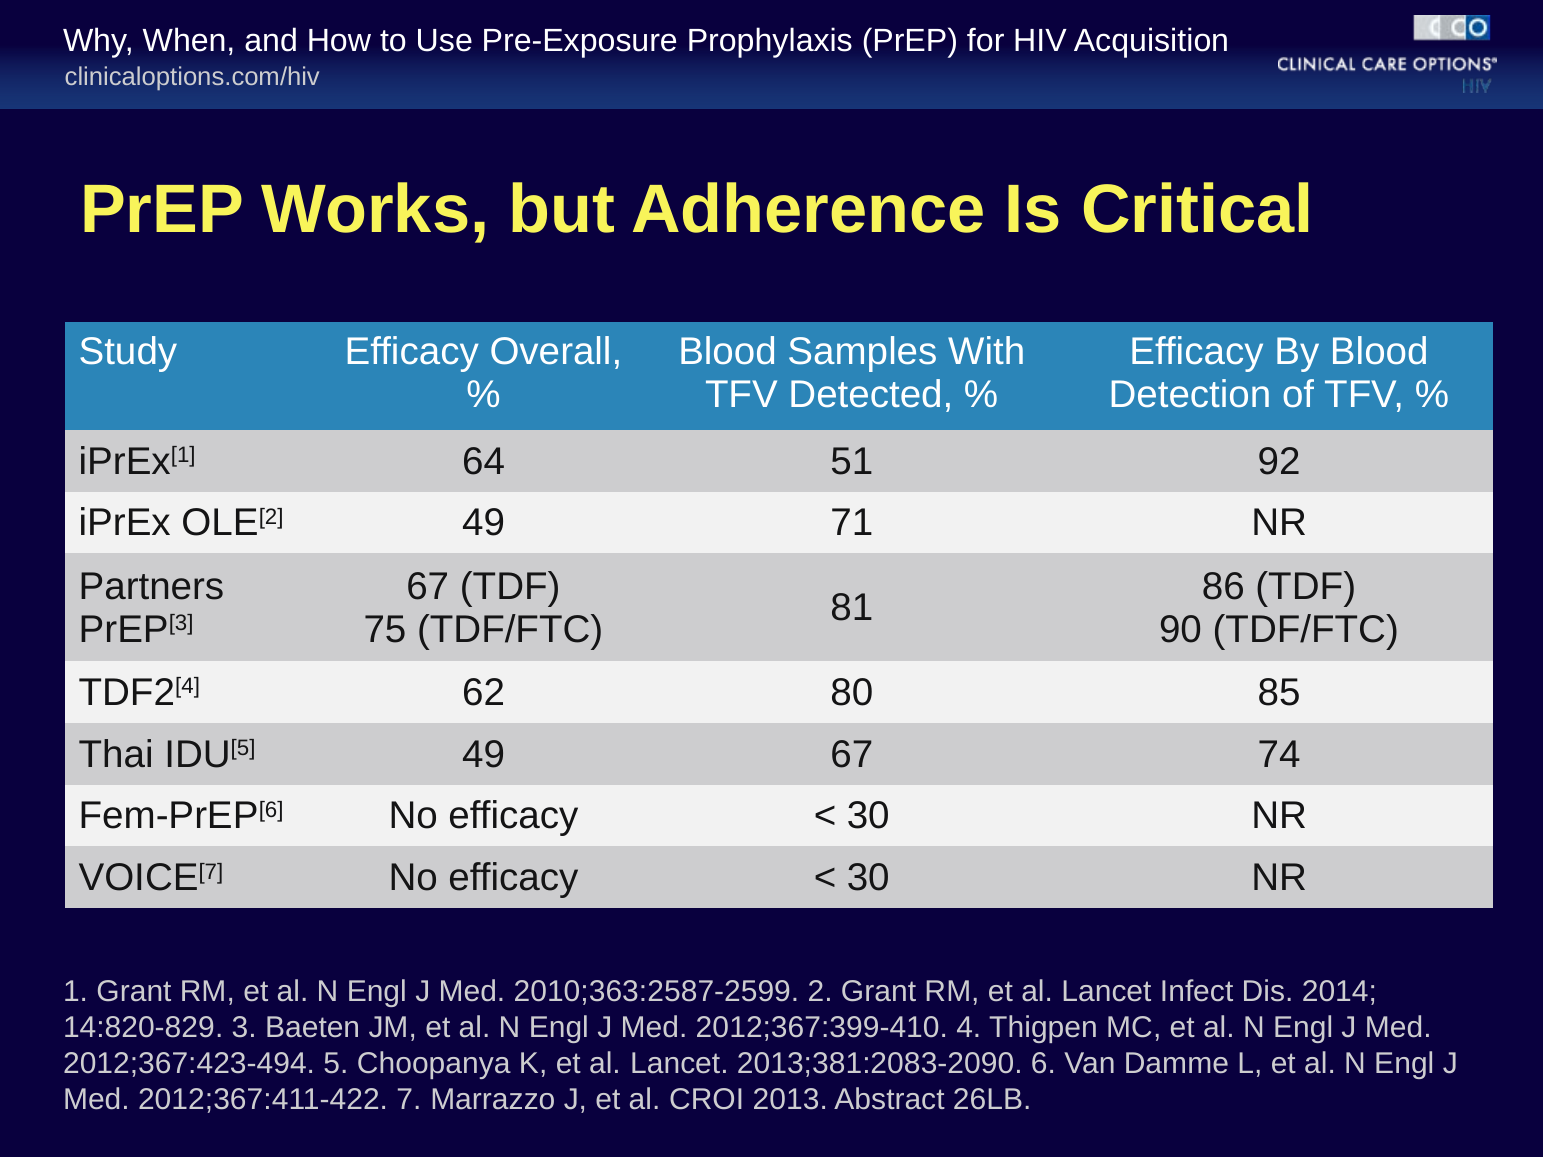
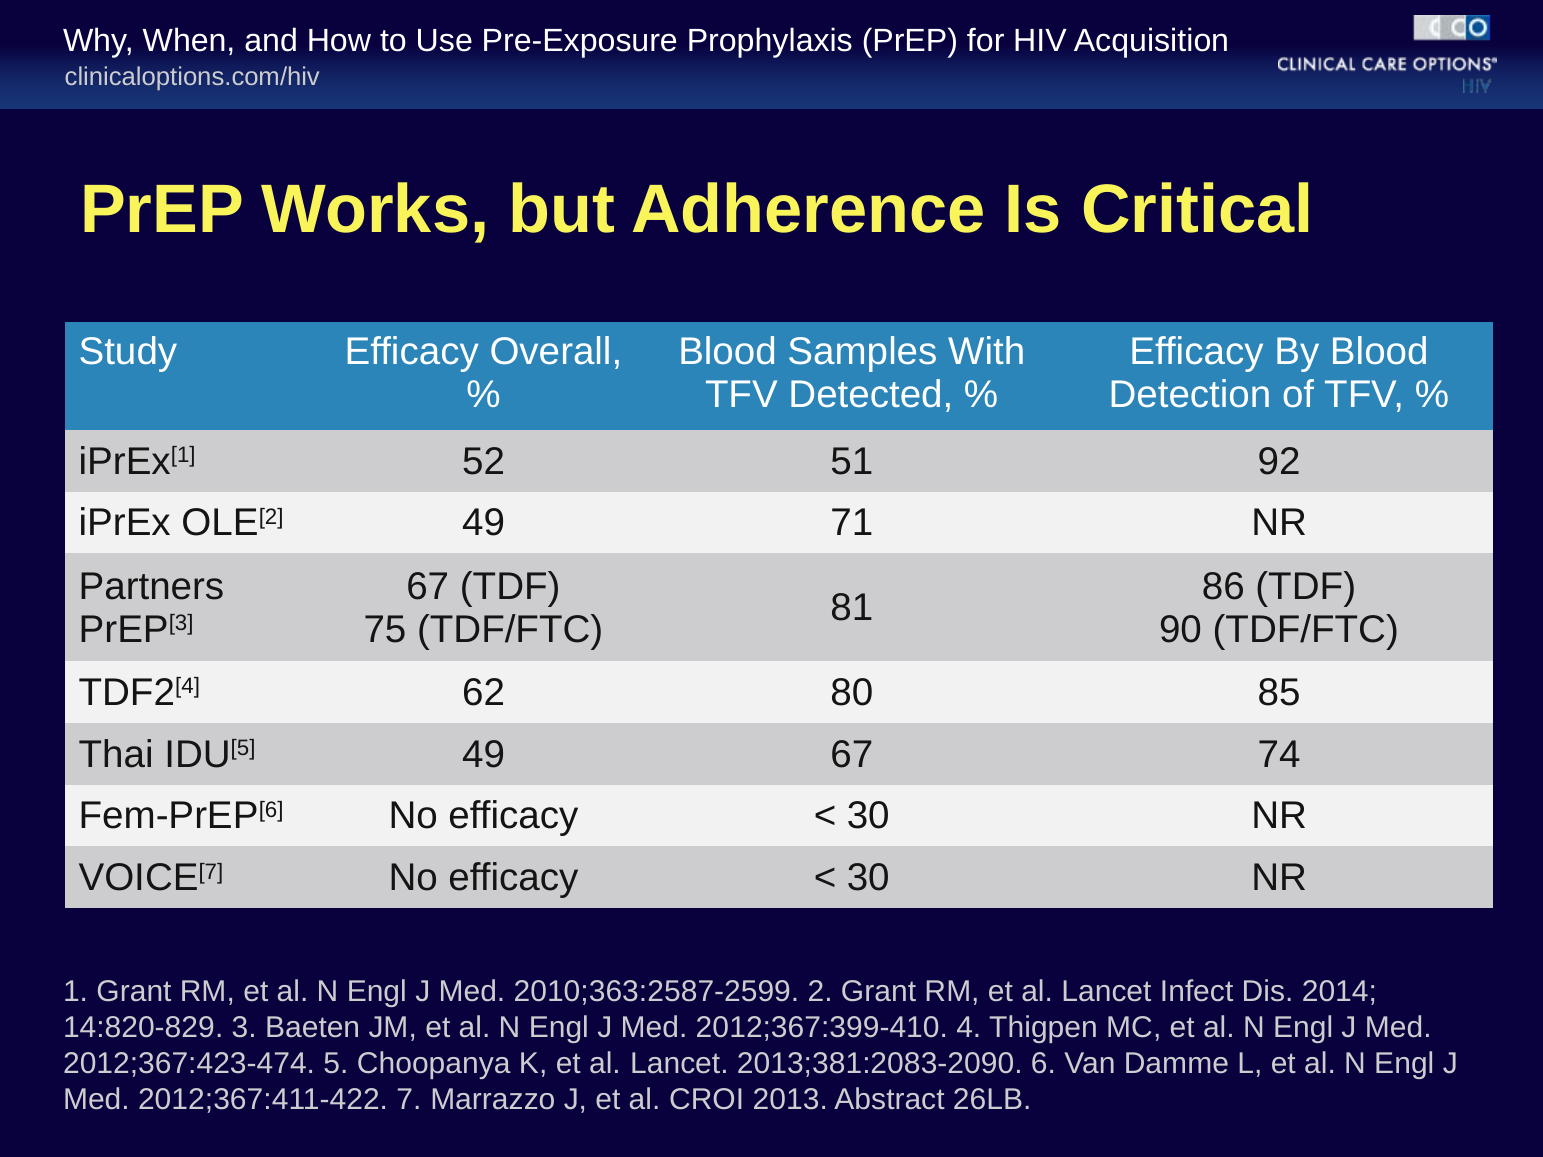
64: 64 -> 52 (484, 461)
2012;367:423-494: 2012;367:423-494 -> 2012;367:423-474 (189, 1064)
